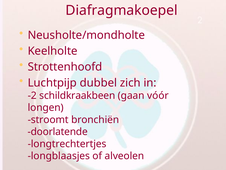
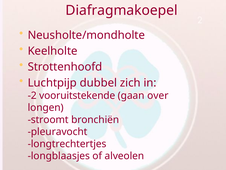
schildkraakbeen: schildkraakbeen -> vooruitstekende (77, 95)
vóór: vóór -> over (158, 95)
doorlatende: doorlatende -> pleuravocht (58, 131)
